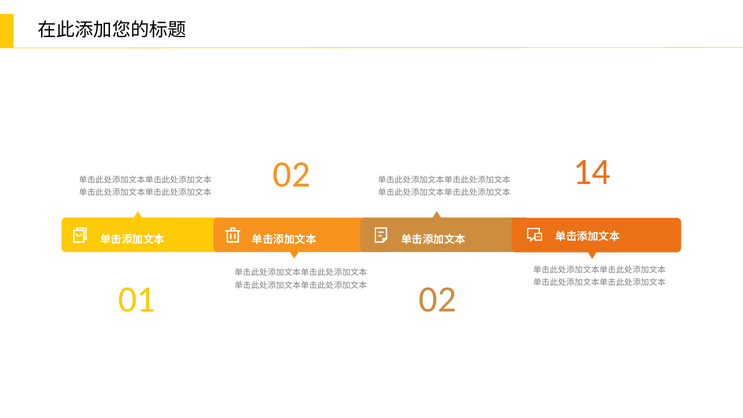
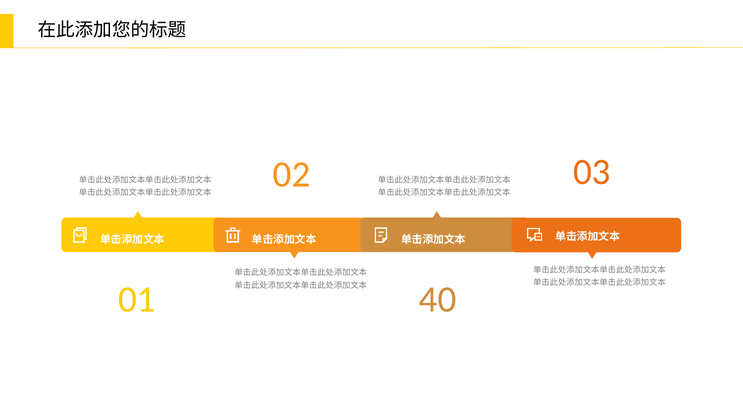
14: 14 -> 03 (592, 172)
01 02: 02 -> 40 (438, 299)
